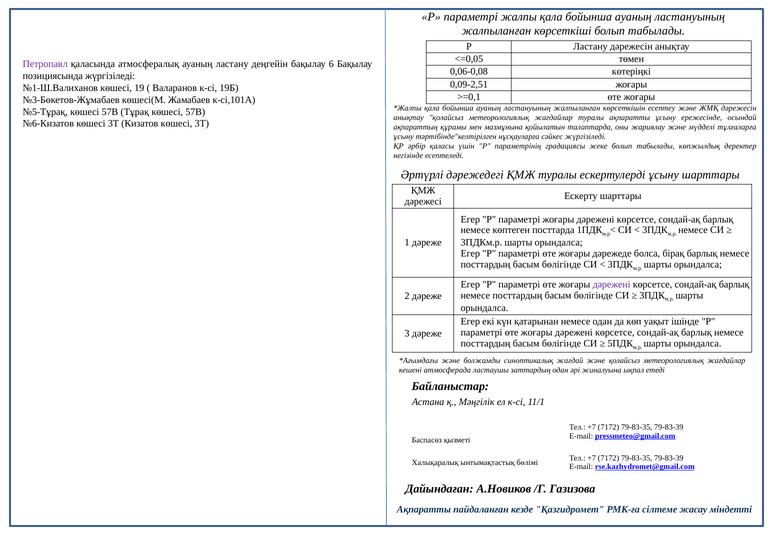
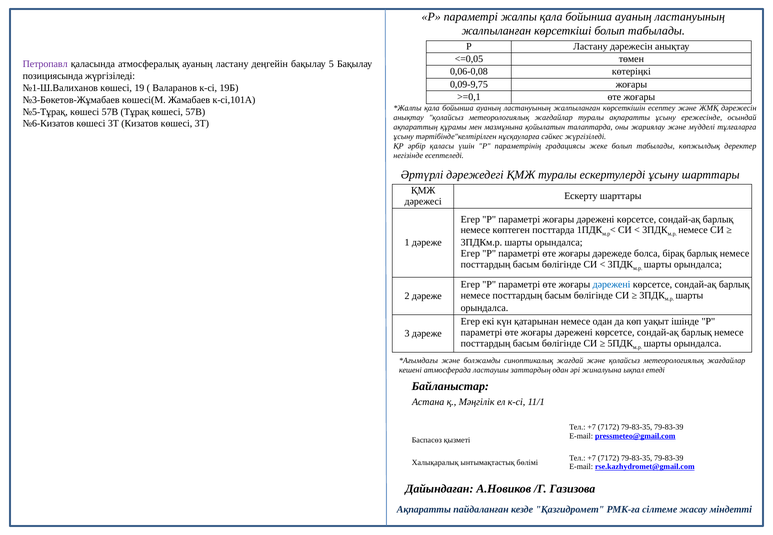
6: 6 -> 5 (331, 64)
0,09-2,51: 0,09-2,51 -> 0,09-9,75 (469, 84)
дәрежені colour: purple -> blue (612, 284)
